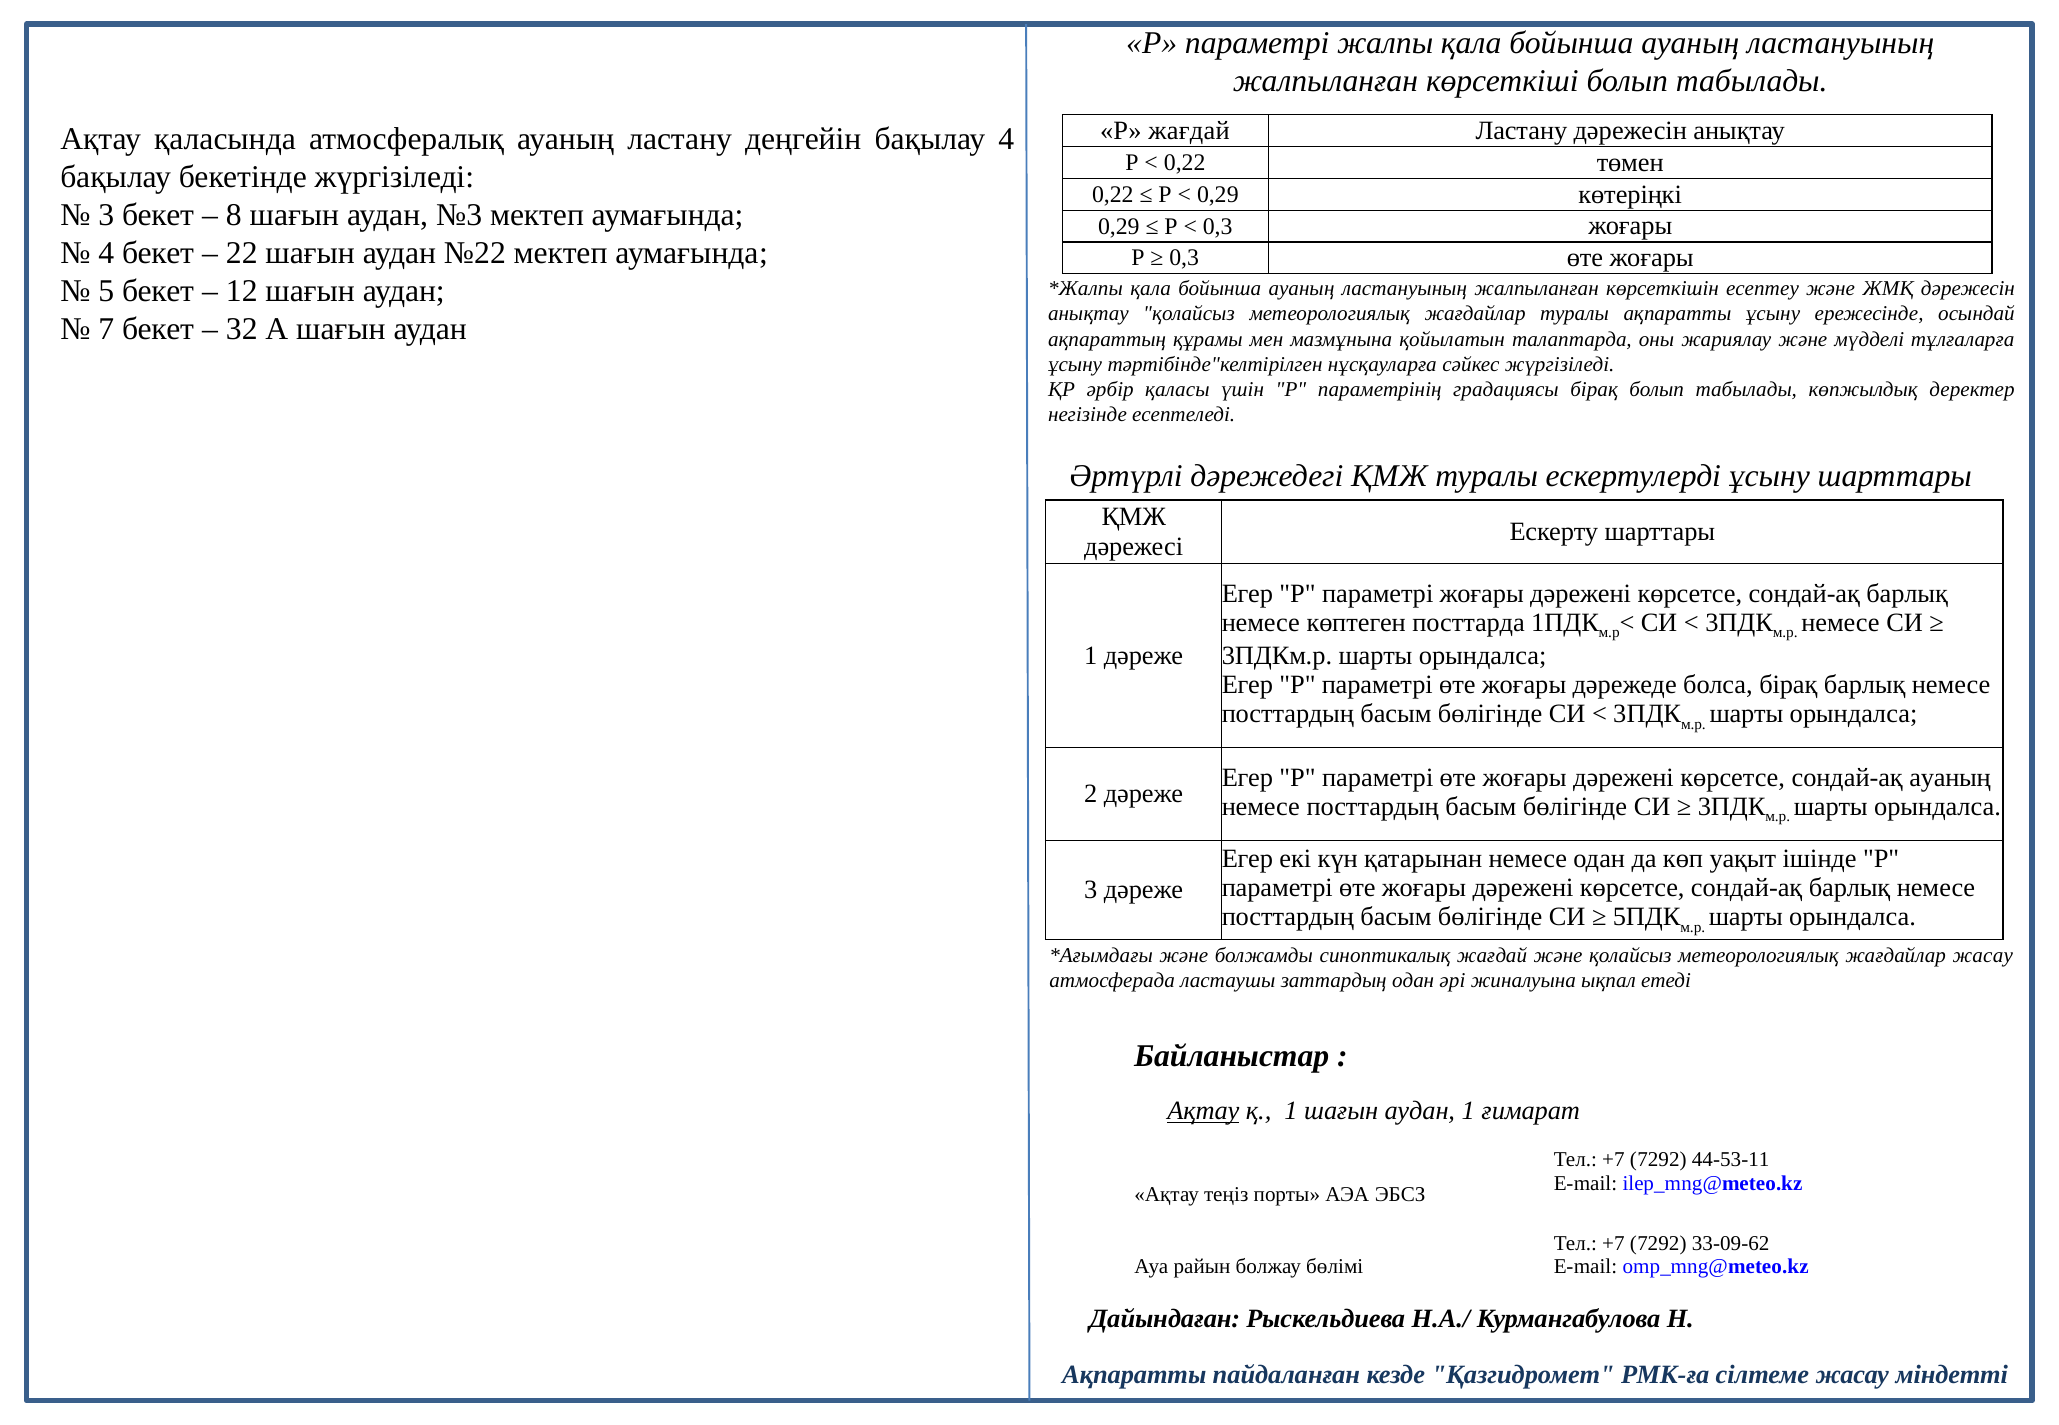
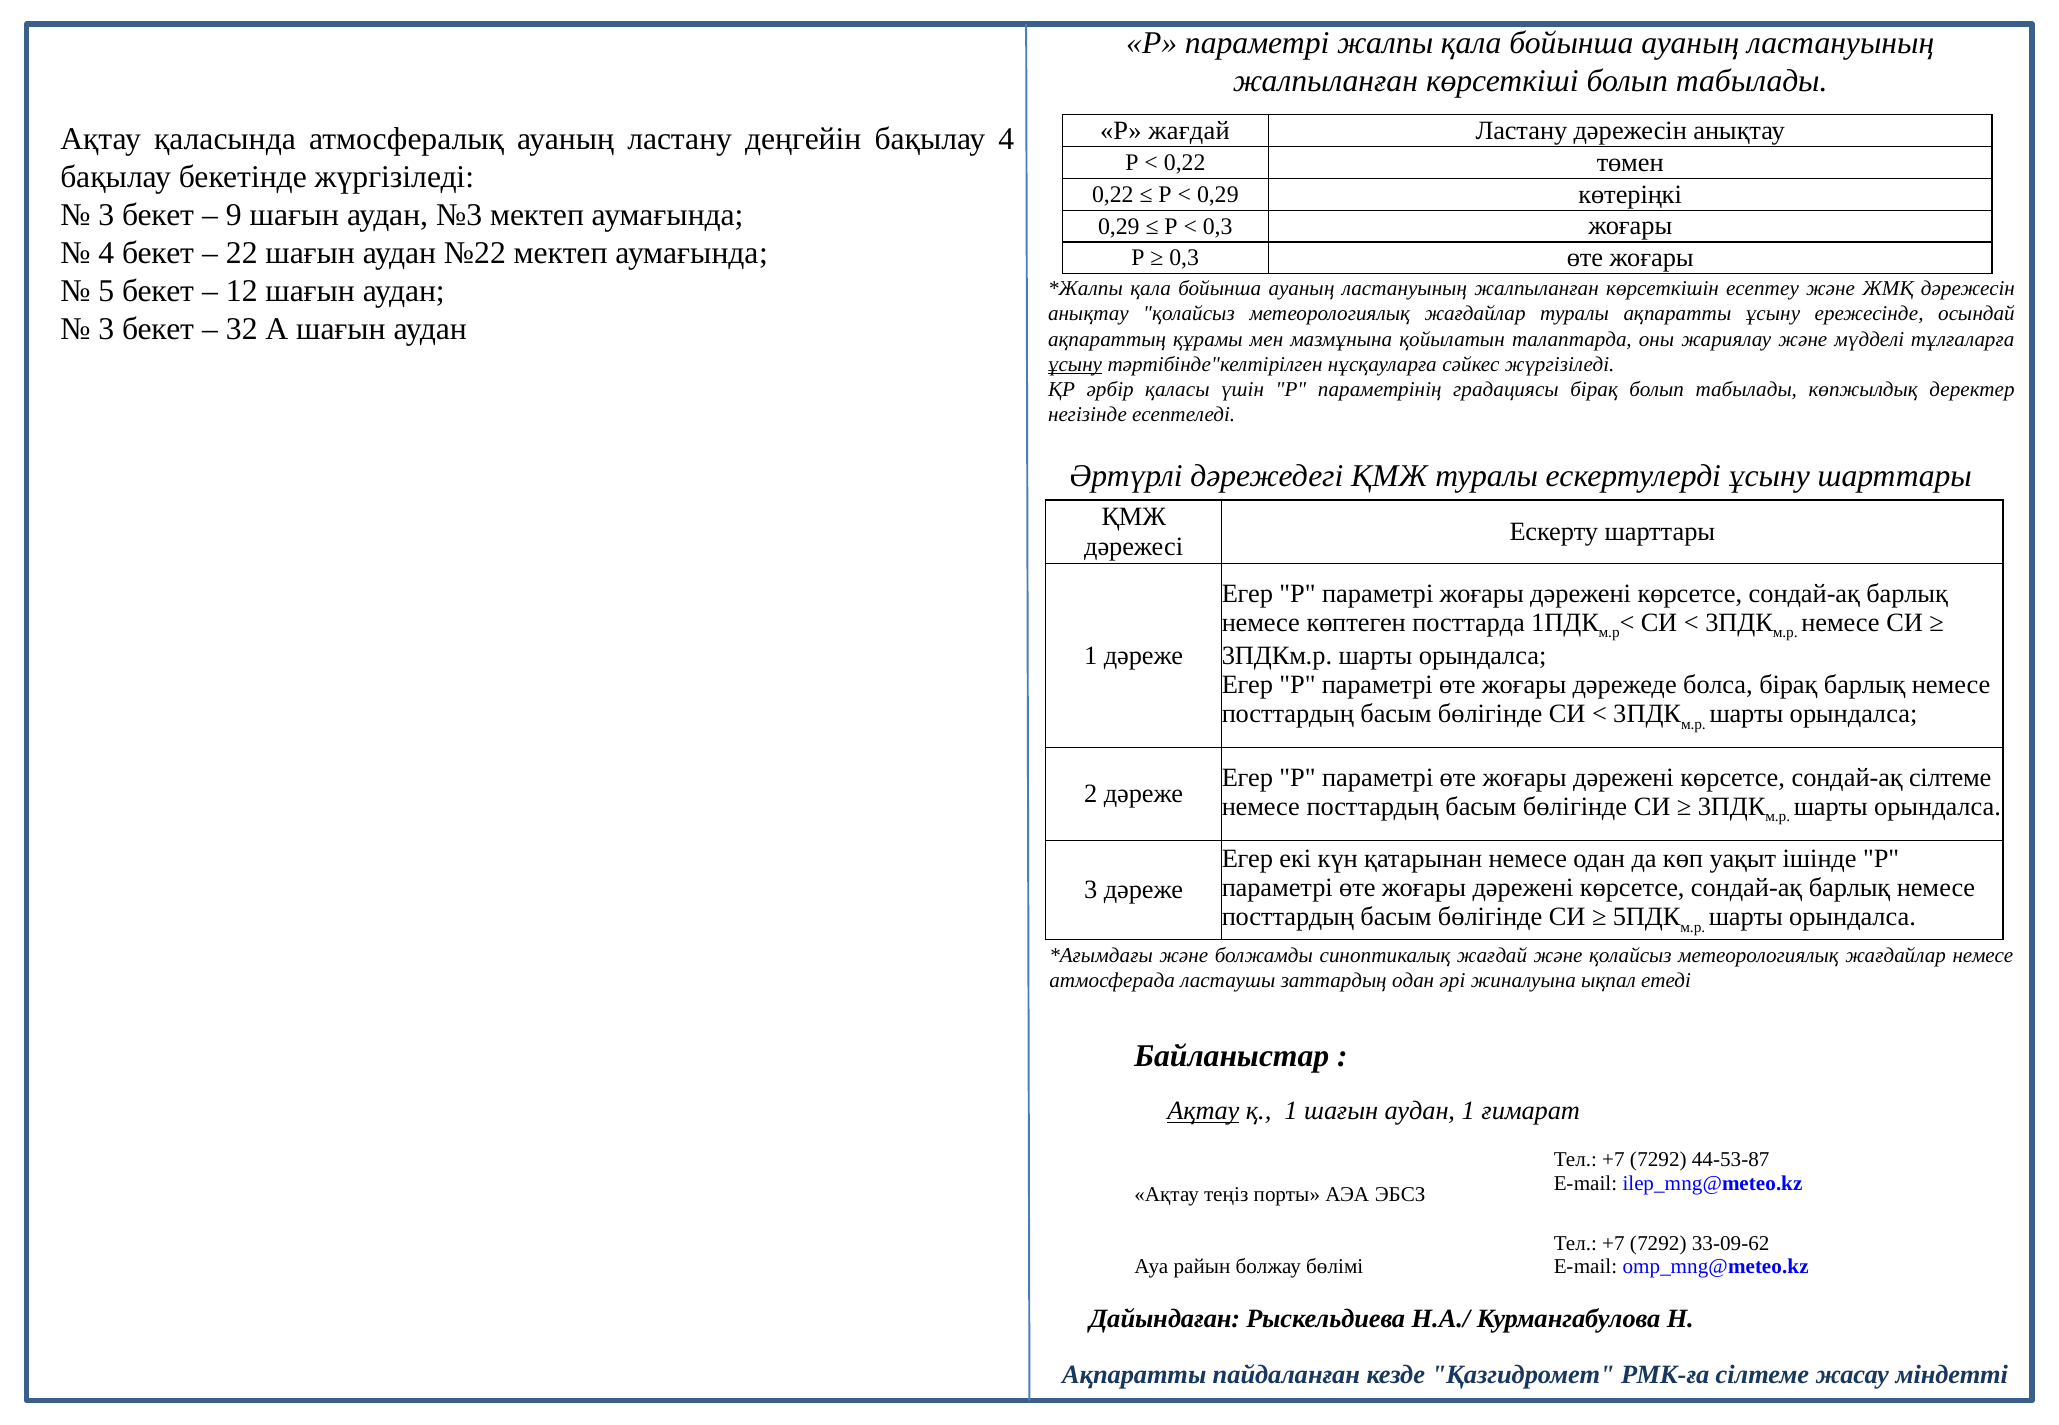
8: 8 -> 9 (234, 215)
7: 7 -> 3 (106, 329)
ұсыну underline: none -> present (1075, 365)
сондай-ақ ауаның: ауаның -> сілтеме (1950, 778)
жағдайлар жасау: жасау -> немесе (1983, 956)
44-53-11: 44-53-11 -> 44-53-87 (1731, 1160)
